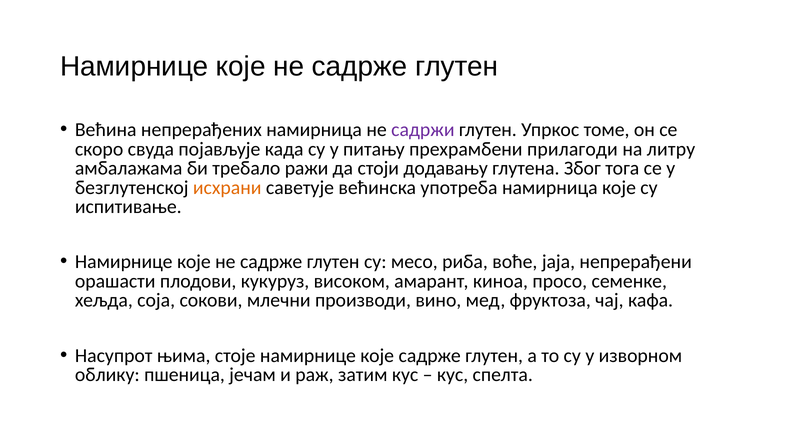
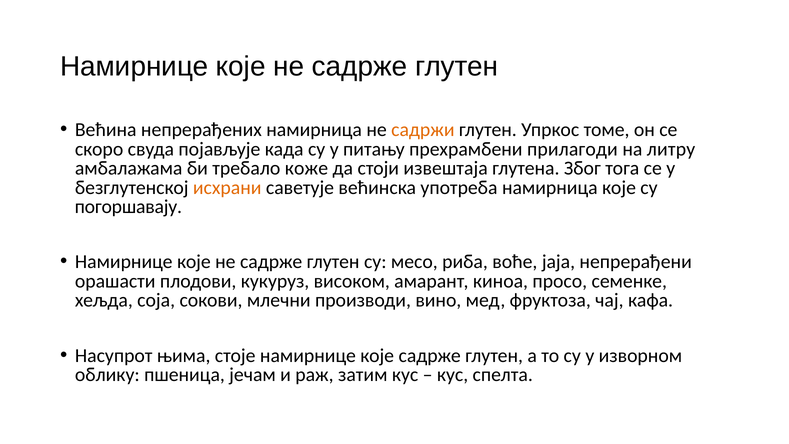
садржи colour: purple -> orange (423, 130)
ражи: ражи -> коже (306, 168)
додавању: додавању -> извештаја (446, 168)
испитивање: испитивање -> погоршавају (128, 207)
